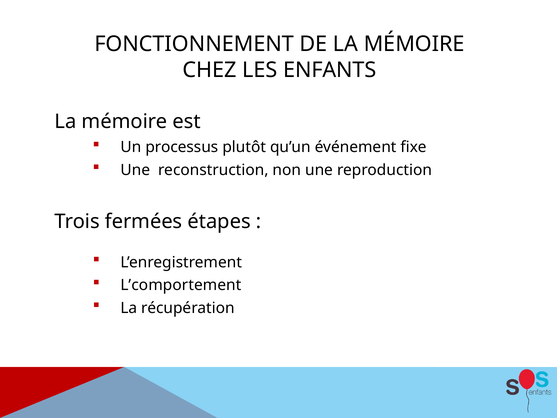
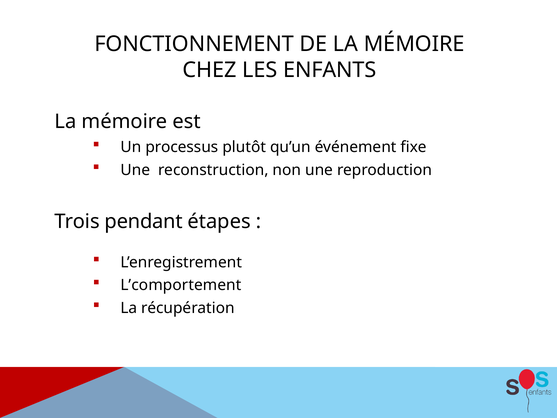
fermées: fermées -> pendant (144, 221)
